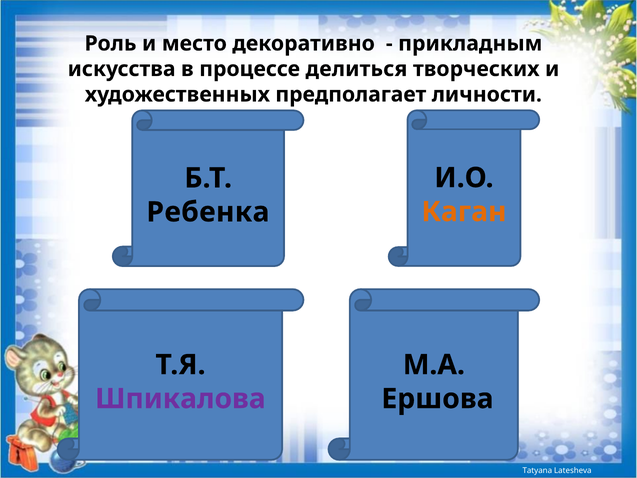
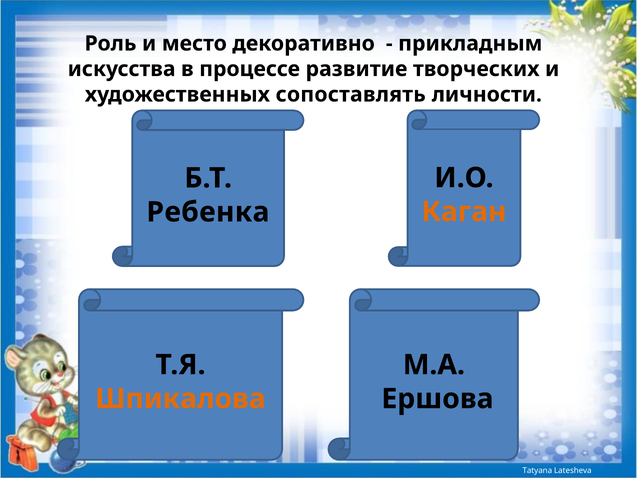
делиться: делиться -> развитие (356, 69)
предполагает: предполагает -> сопоставлять (351, 94)
Шпикалова colour: purple -> orange (180, 399)
